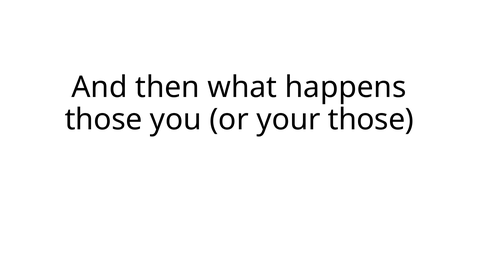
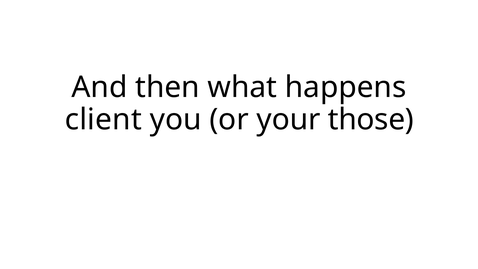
those: those -> client (103, 119)
